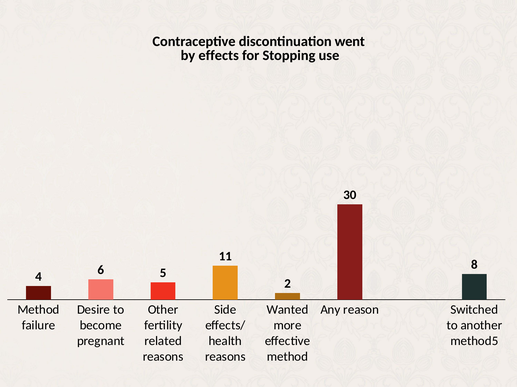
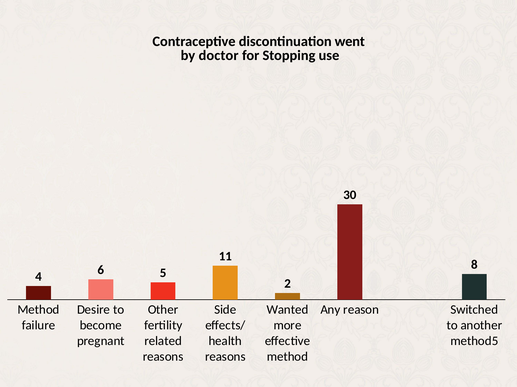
effects: effects -> doctor (219, 56)
